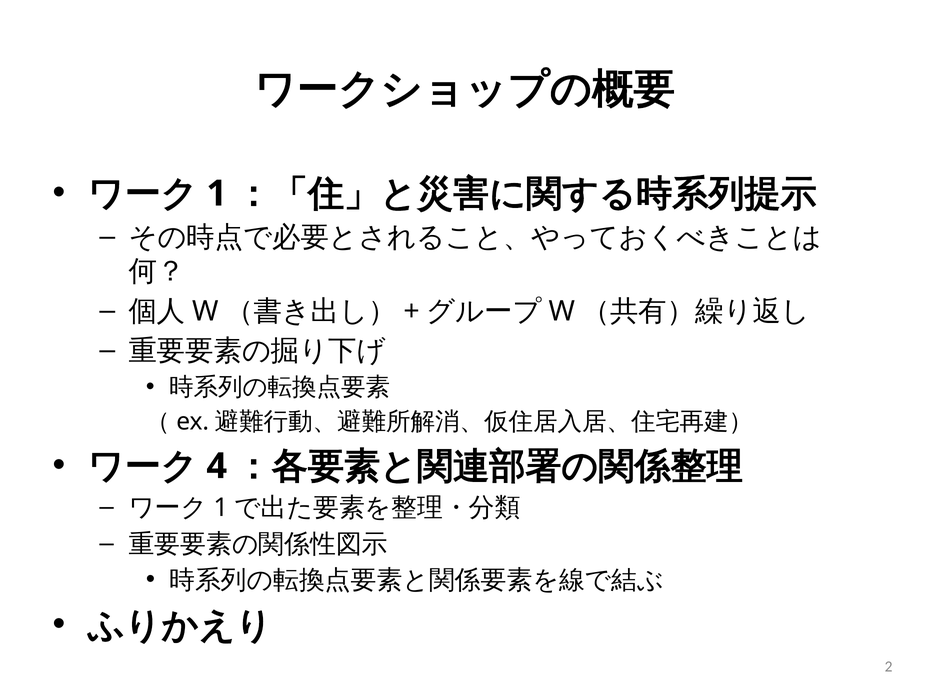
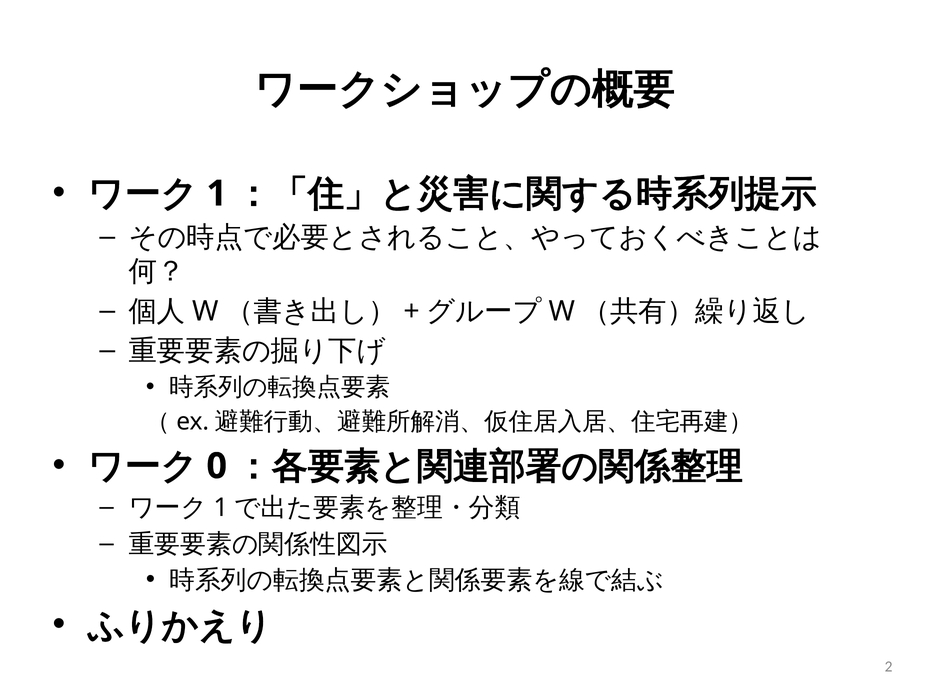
4: 4 -> 0 (217, 466)
